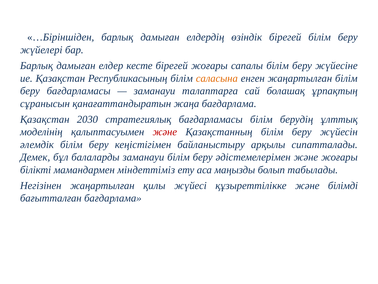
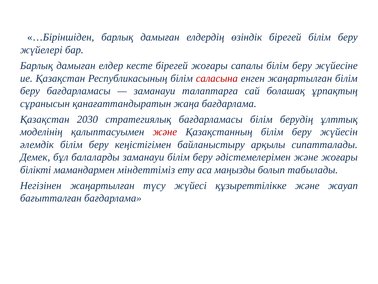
саласына colour: orange -> red (217, 78)
қилы: қилы -> түсу (154, 185)
білімді: білімді -> жауап (343, 185)
